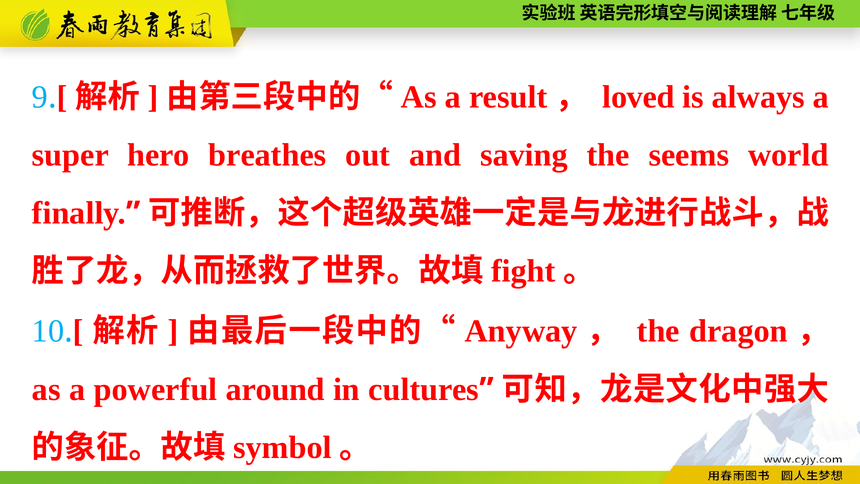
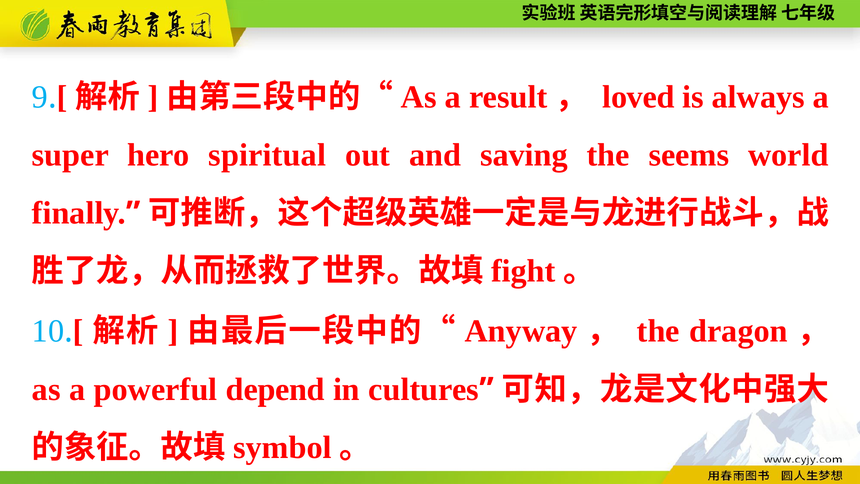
breathes: breathes -> spiritual (267, 155)
around: around -> depend (275, 389)
